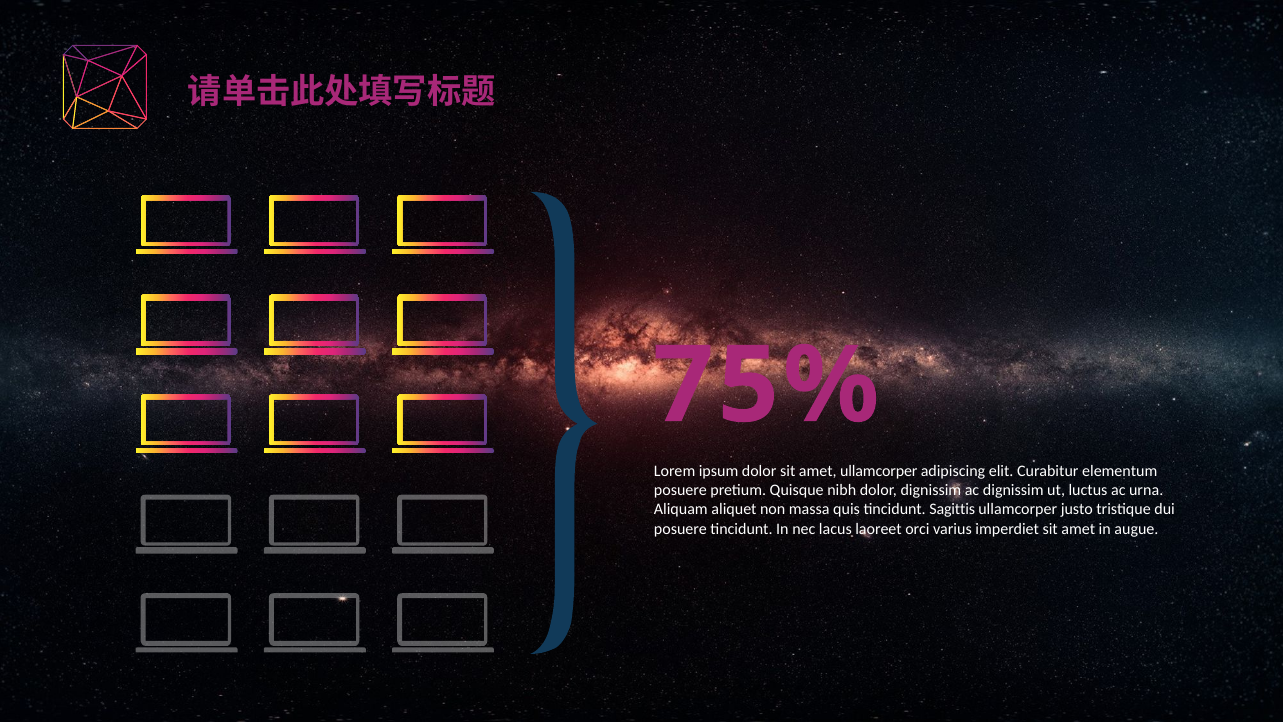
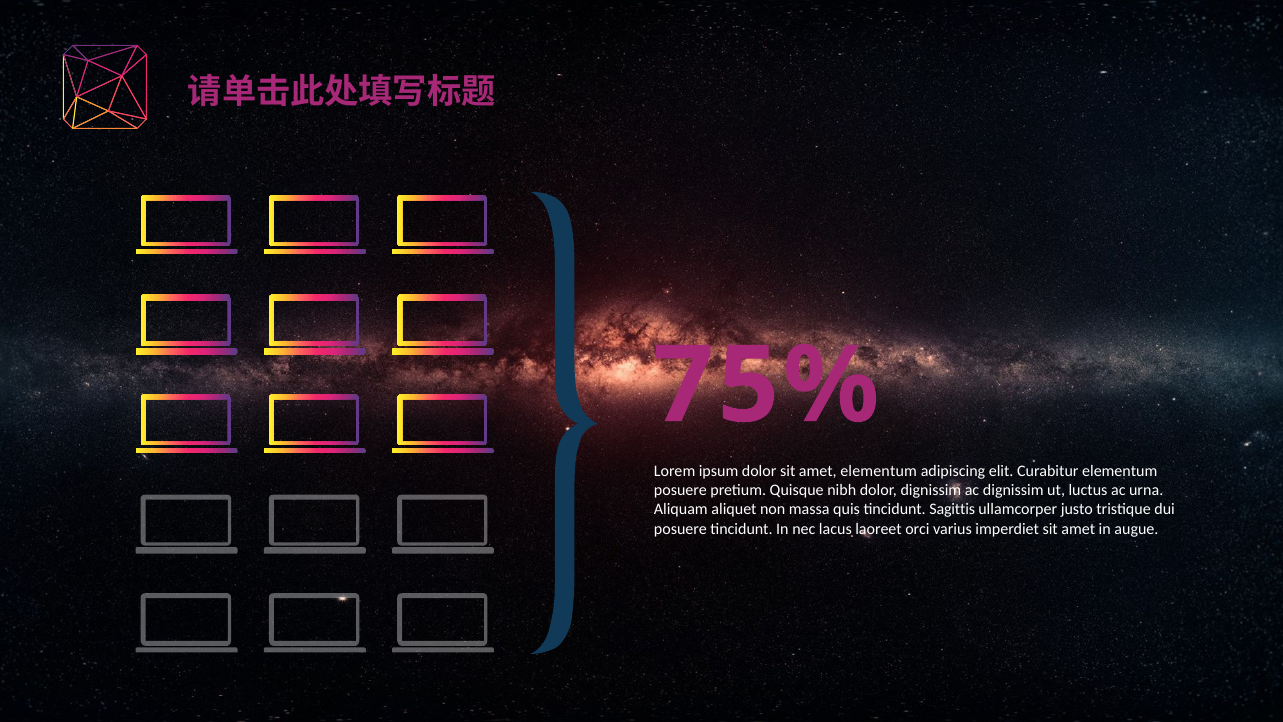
ullamcorper: ullamcorper -> elementum (879, 471)
